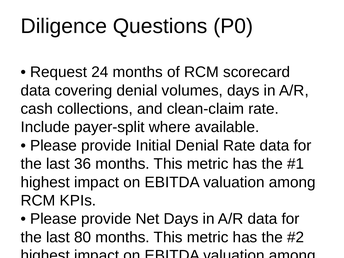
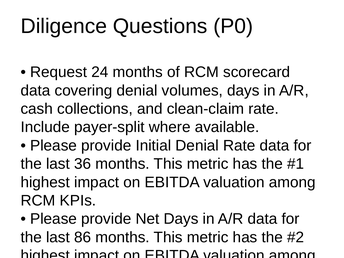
80: 80 -> 86 (83, 237)
